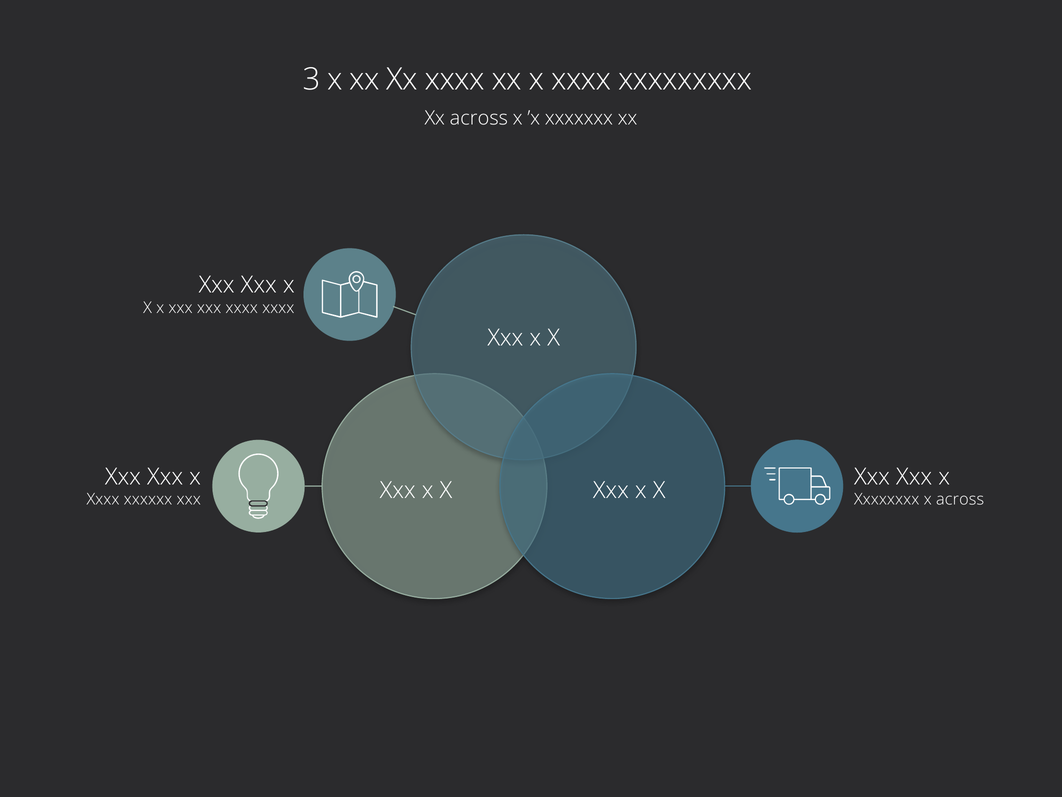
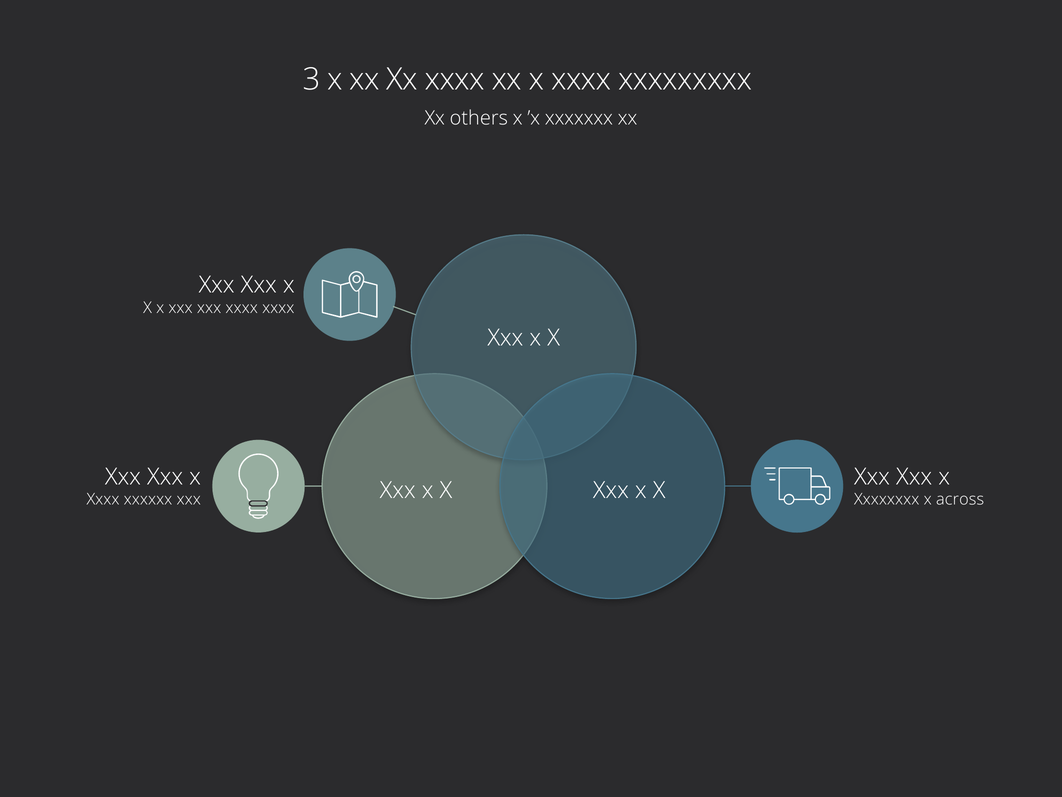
Xx across: across -> others (479, 118)
